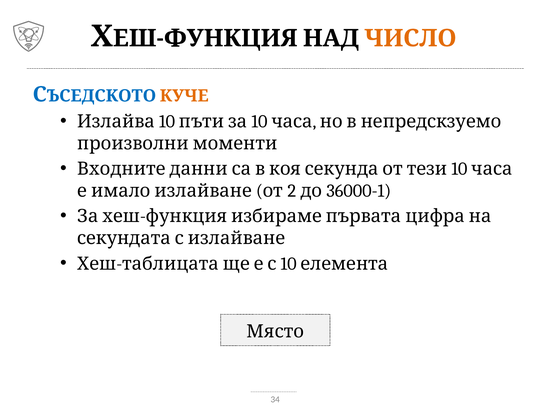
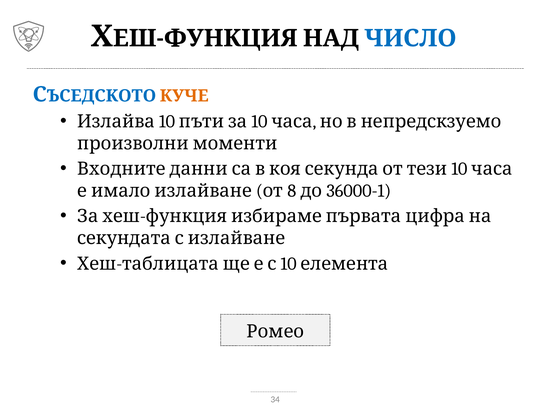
ЧИСЛО colour: orange -> blue (410, 38)
2: 2 -> 8 (292, 191)
Място: Място -> Ромео (275, 332)
